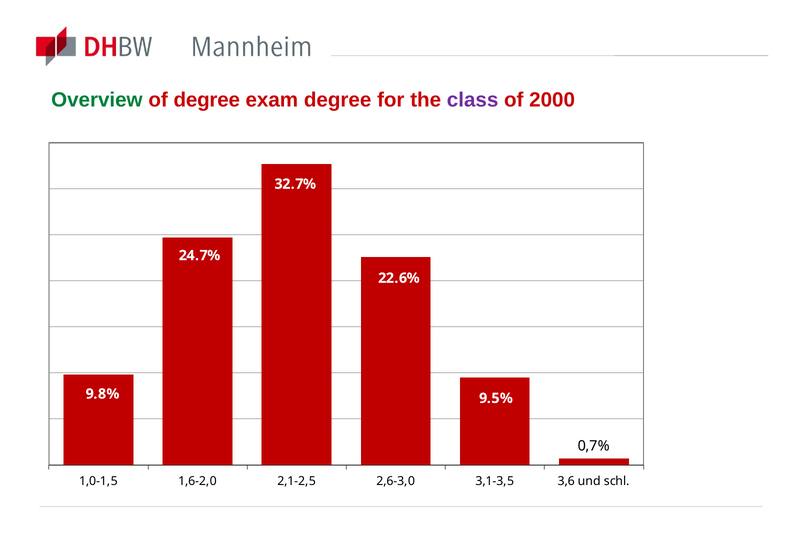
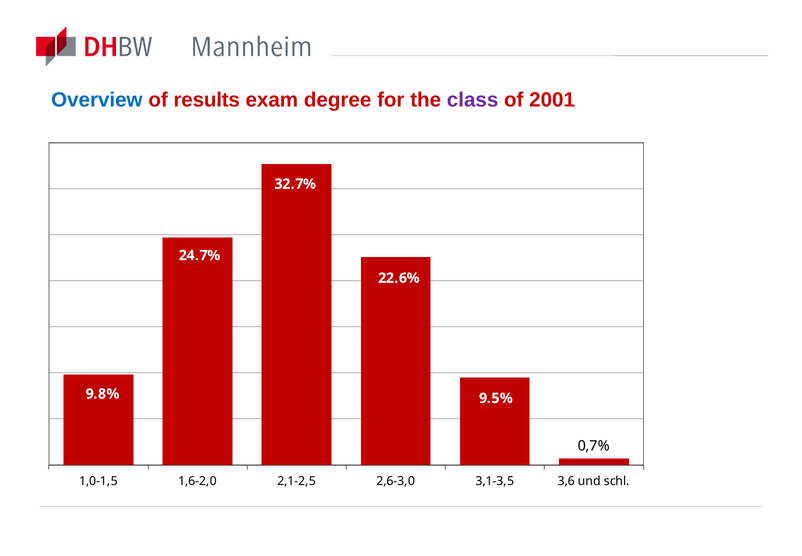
Overview colour: green -> blue (97, 100)
of degree: degree -> results (207, 100)
2000: 2000 -> 2001 (552, 100)
